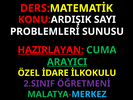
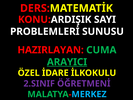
HAZIRLAYAN underline: present -> none (51, 50)
